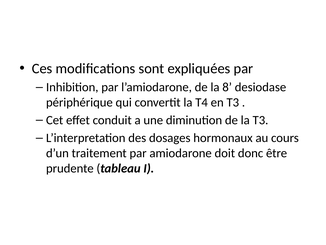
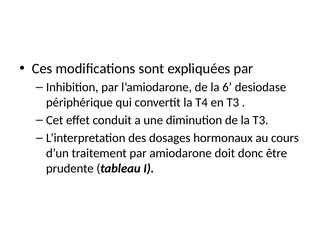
8: 8 -> 6 (227, 87)
